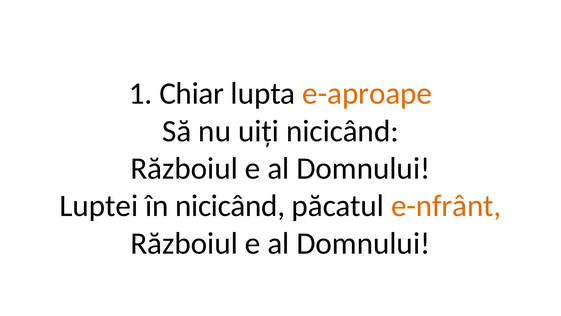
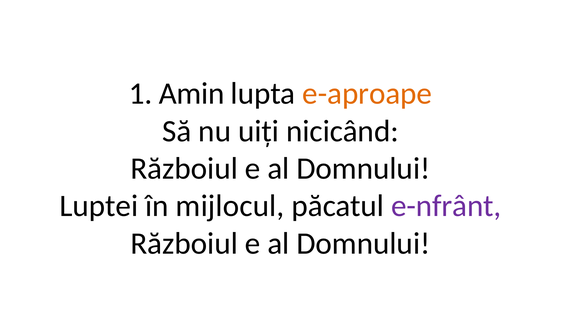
Chiar: Chiar -> Amin (192, 94)
în nicicând: nicicând -> mijlocul (230, 206)
e-nfrânt colour: orange -> purple (446, 206)
